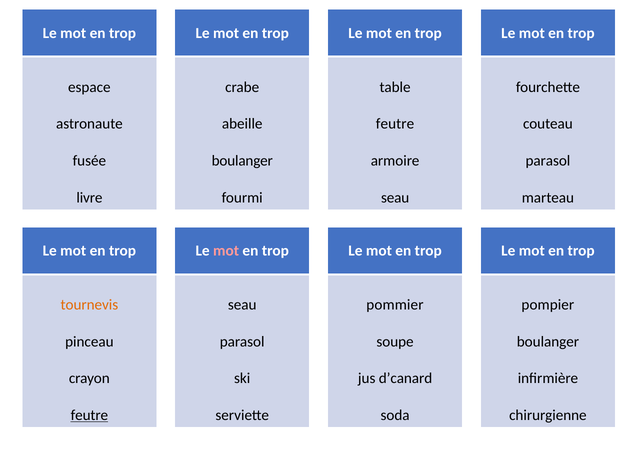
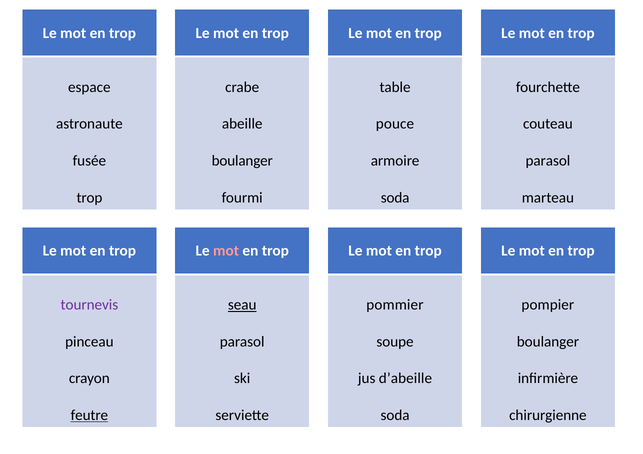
feutre: feutre -> pouce (395, 124)
livre: livre -> trop (89, 198)
seau: seau -> soda (395, 198)
tournevis colour: orange -> purple (89, 305)
seau underline: none -> present (242, 305)
d’canard: d’canard -> d’abeille (405, 379)
